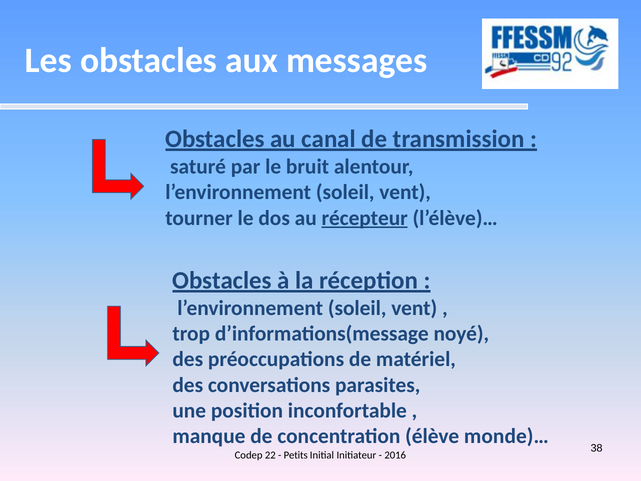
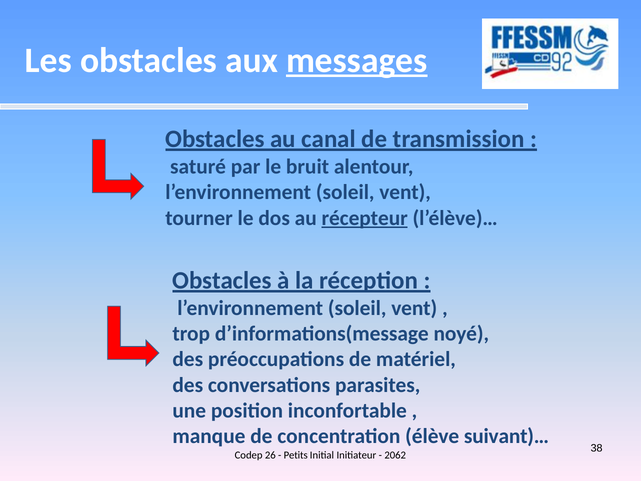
messages underline: none -> present (357, 60)
monde)…: monde)… -> suivant)… (507, 436)
22: 22 -> 26 (270, 455)
2016: 2016 -> 2062 (395, 455)
